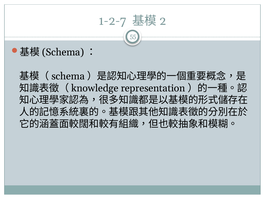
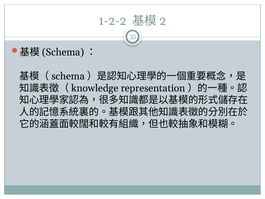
1-2-7: 1-2-7 -> 1-2-2 (113, 21)
